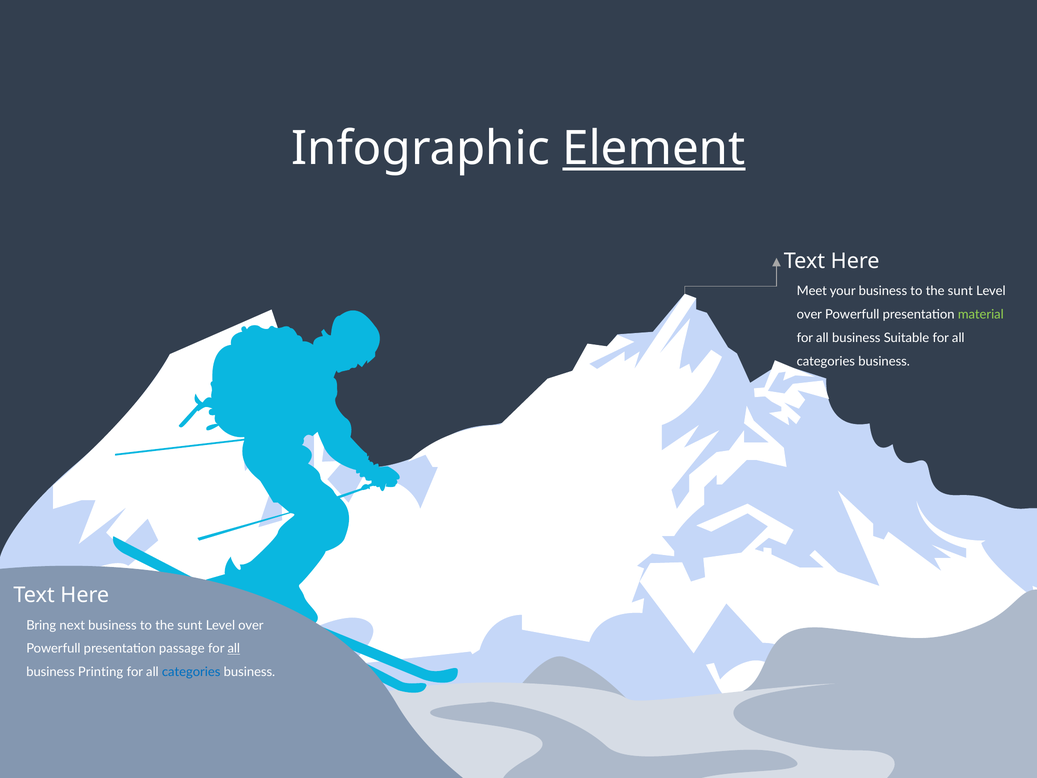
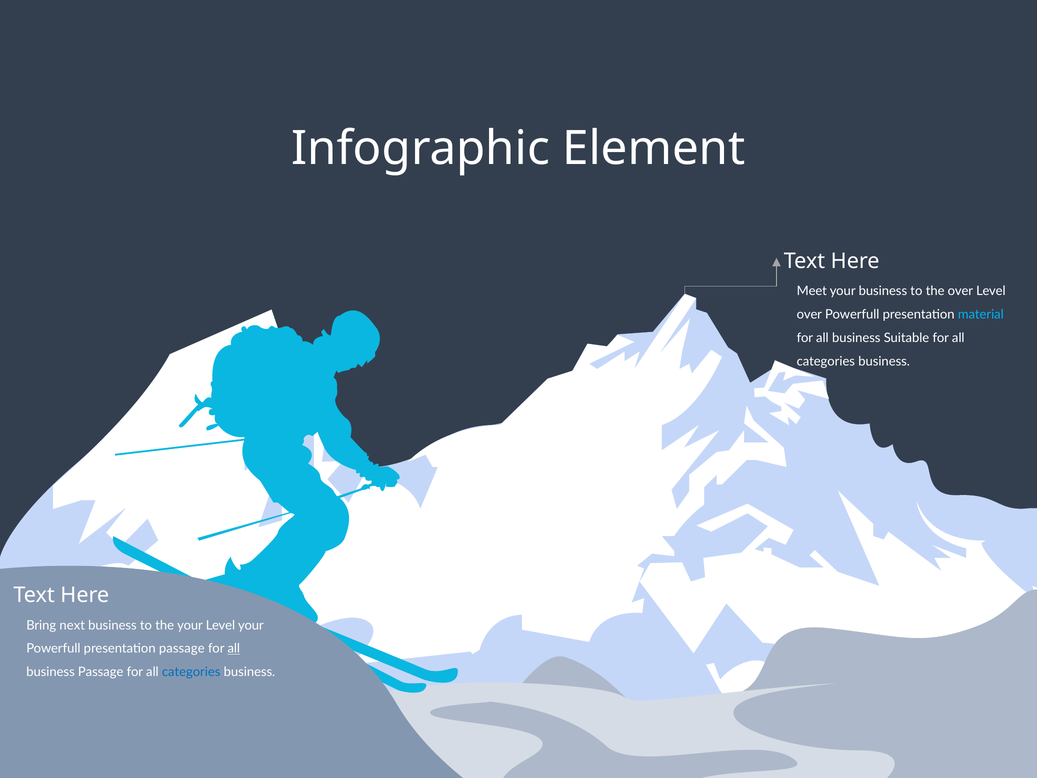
Element underline: present -> none (654, 149)
sunt: sunt -> over (960, 291)
material colour: light green -> light blue (981, 314)
sunt: sunt -> your (190, 625)
over: over -> your (251, 625)
business Printing: Printing -> Passage (101, 672)
